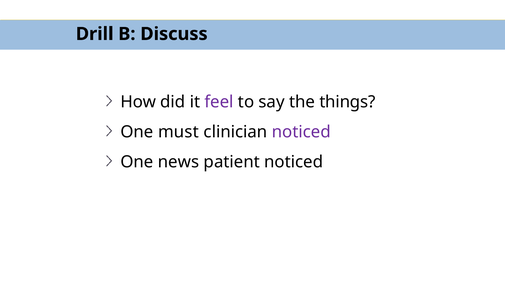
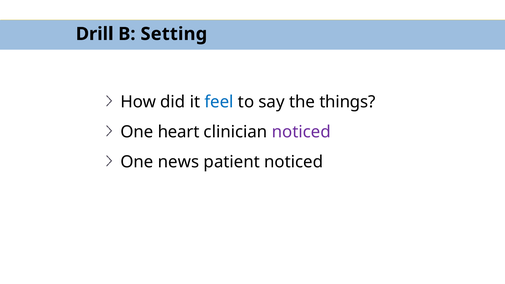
Discuss: Discuss -> Setting (174, 34)
feel colour: purple -> blue (219, 102)
must: must -> heart (179, 132)
